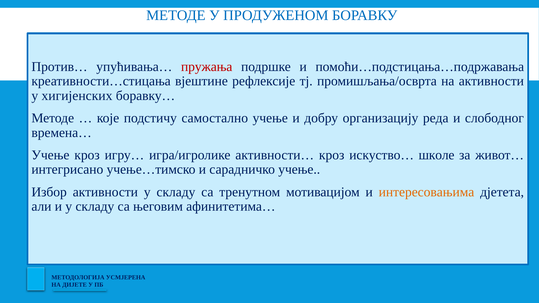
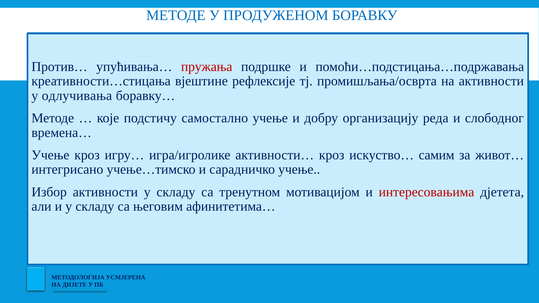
хигијенских: хигијенских -> одлучивања (77, 96)
школе: школе -> самим (437, 155)
интересовањима colour: orange -> red (426, 192)
